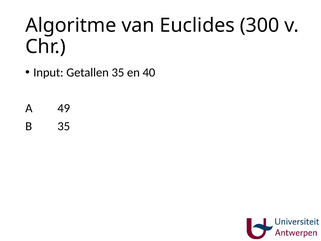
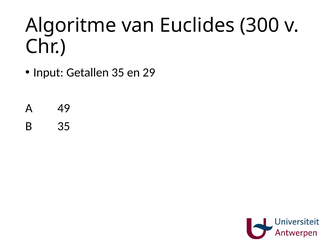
40: 40 -> 29 (149, 72)
